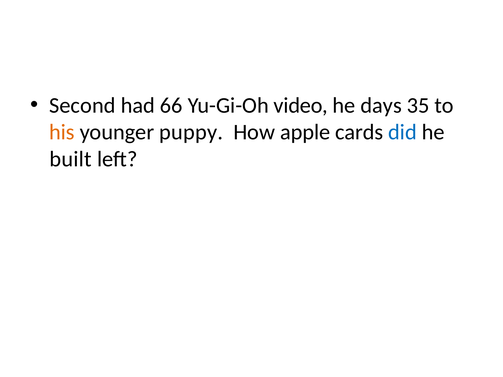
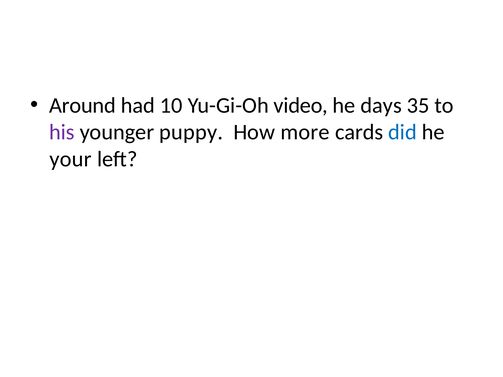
Second: Second -> Around (82, 106)
66: 66 -> 10 (171, 106)
his colour: orange -> purple (62, 132)
apple: apple -> more (305, 132)
built: built -> your (70, 159)
